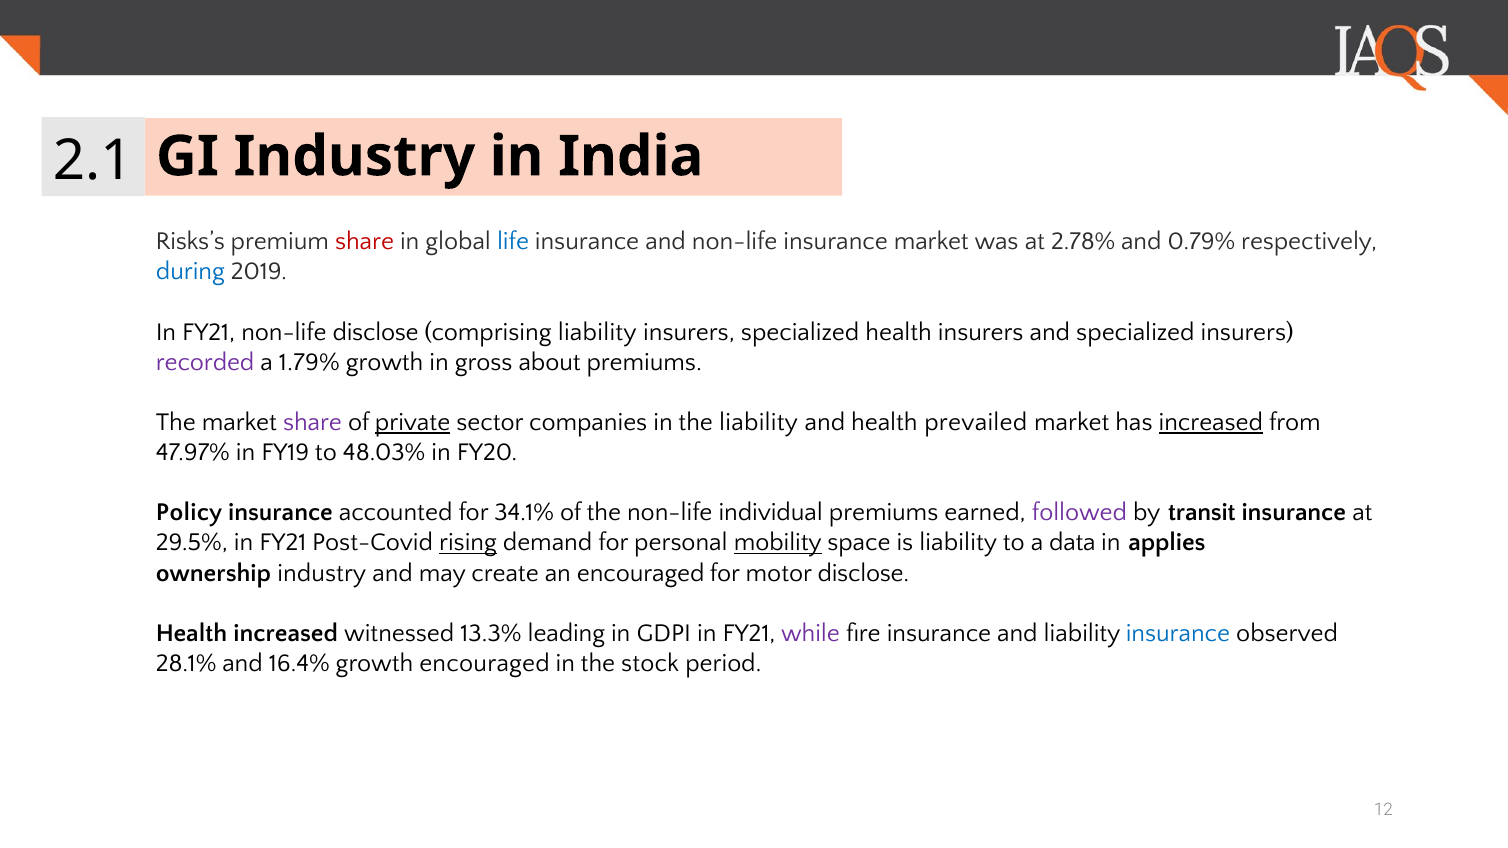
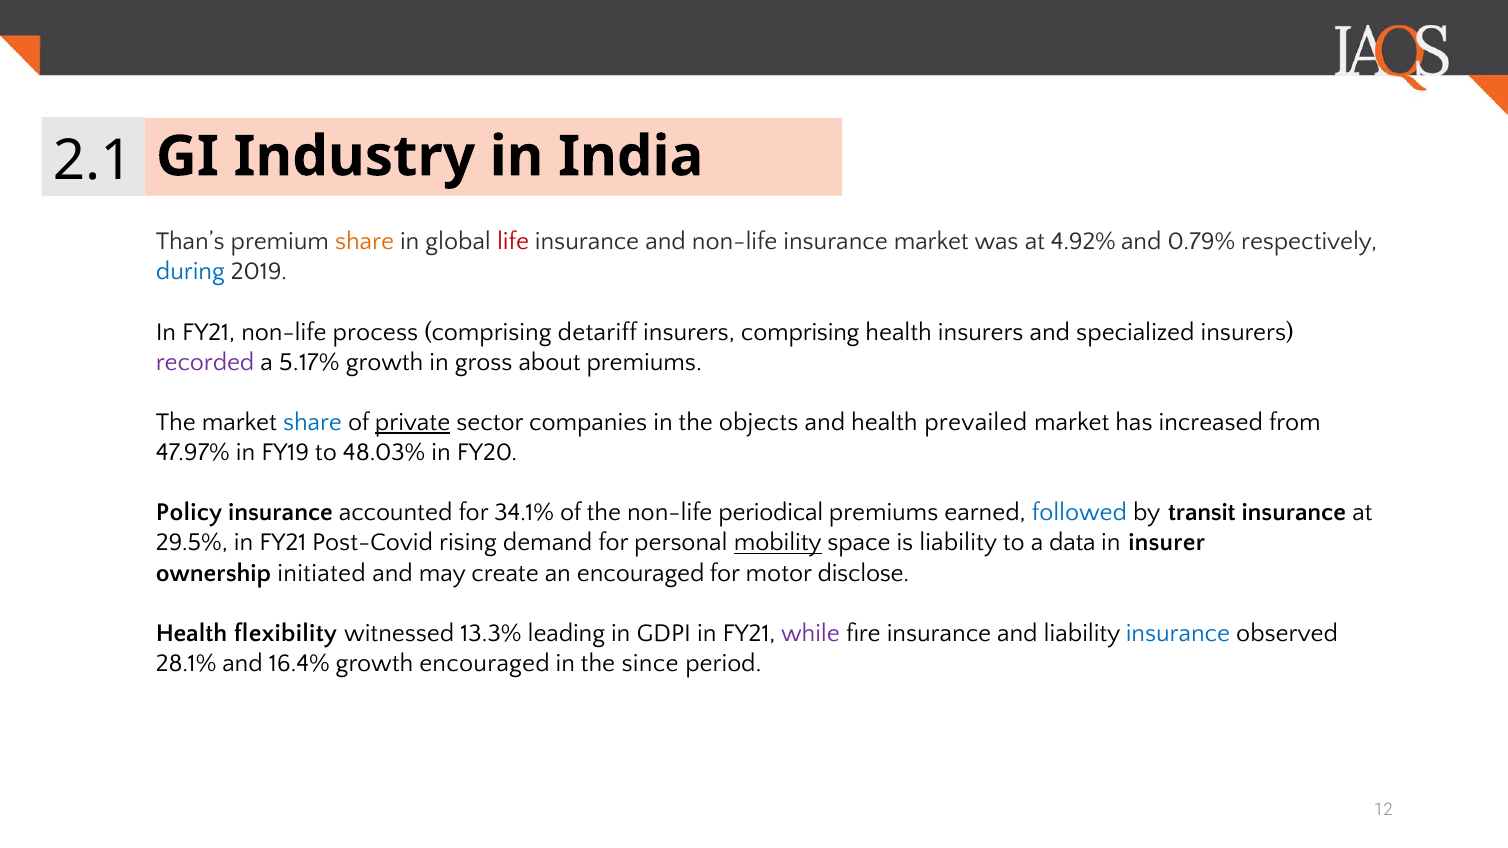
Risks’s: Risks’s -> Than’s (190, 241)
share colour: red -> orange (365, 241)
life colour: blue -> red (513, 241)
2.78%: 2.78% -> 4.92% (1083, 241)
non-life disclose: disclose -> process (375, 332)
comprising liability: liability -> detariff (597, 332)
insurers specialized: specialized -> comprising (800, 332)
1.79%: 1.79% -> 5.17% (309, 362)
share colour: purple -> blue (313, 422)
the liability: liability -> objects (759, 422)
increased underline: present -> none (1211, 422)
individual: individual -> periodical (771, 513)
followed colour: purple -> blue (1079, 513)
rising underline: present -> none (468, 543)
applies: applies -> insurer (1167, 543)
ownership industry: industry -> initiated (322, 573)
Health increased: increased -> flexibility (286, 633)
stock: stock -> since (650, 663)
